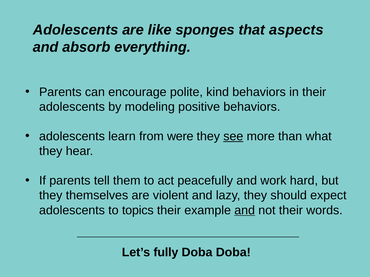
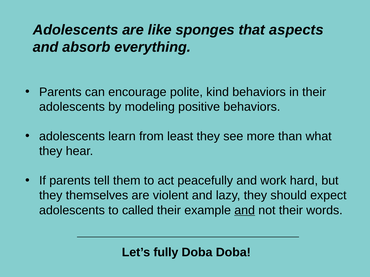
were: were -> least (180, 137)
see underline: present -> none (233, 137)
topics: topics -> called (138, 211)
